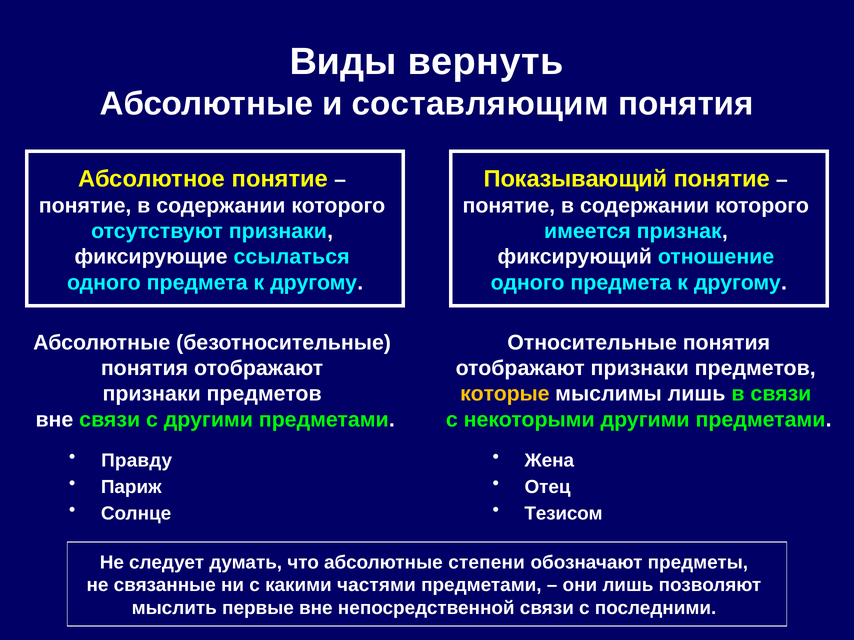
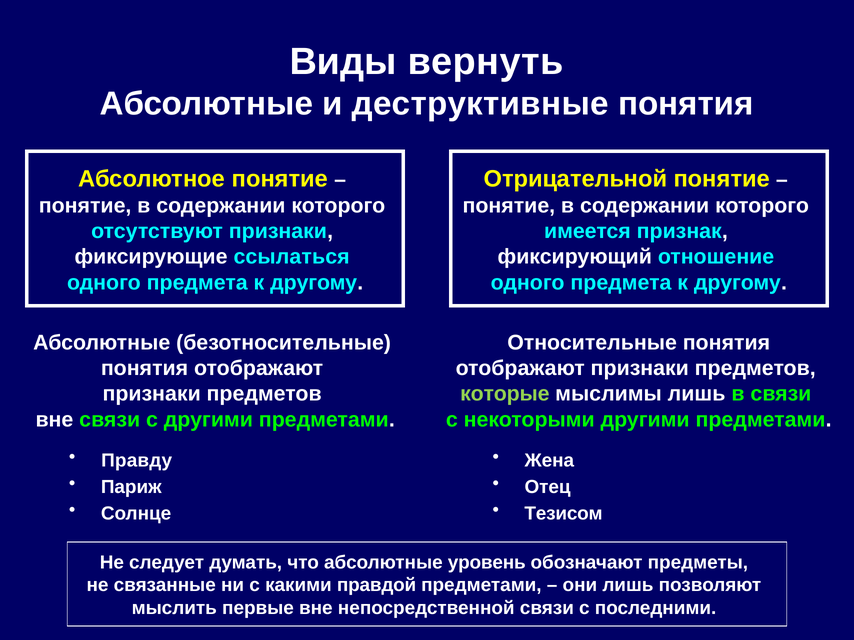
составляющим: составляющим -> деструктивные (480, 104)
Показывающий: Показывающий -> Отрицательной (576, 179)
которые colour: yellow -> light green (505, 394)
степени: степени -> уровень (487, 563)
частями: частями -> правдой (377, 586)
